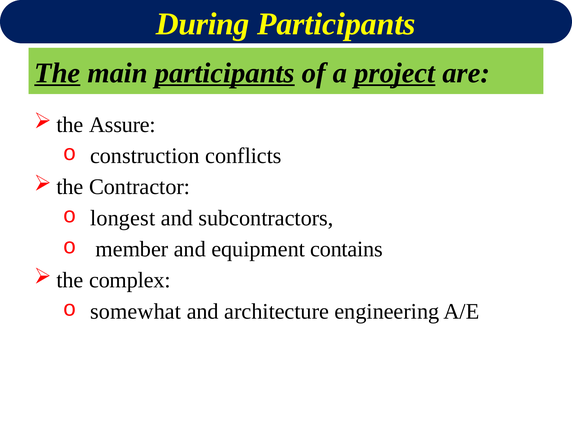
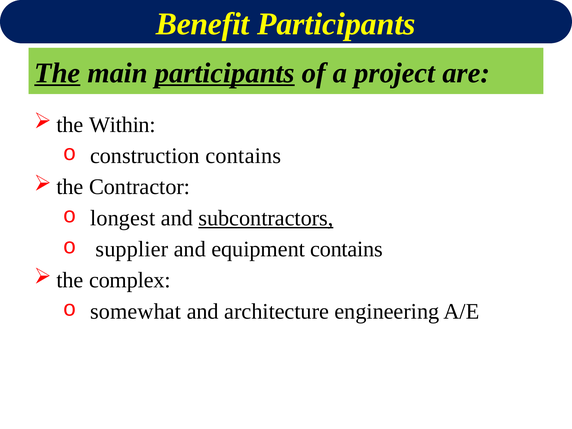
During: During -> Benefit (203, 24)
project underline: present -> none (395, 73)
Assure: Assure -> Within (122, 125)
construction conflicts: conflicts -> contains (243, 156)
subcontractors underline: none -> present (266, 218)
member: member -> supplier (132, 249)
